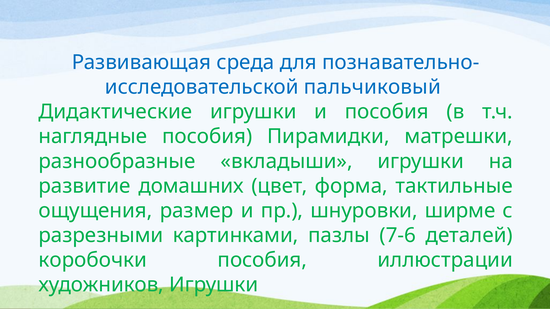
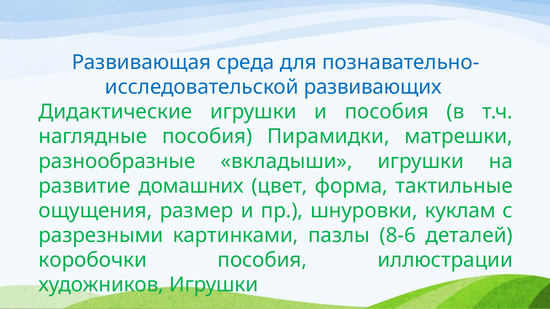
пальчиковый: пальчиковый -> развивающих (373, 87)
ширме: ширме -> куклам (460, 211)
7-6: 7-6 -> 8-6 (398, 236)
